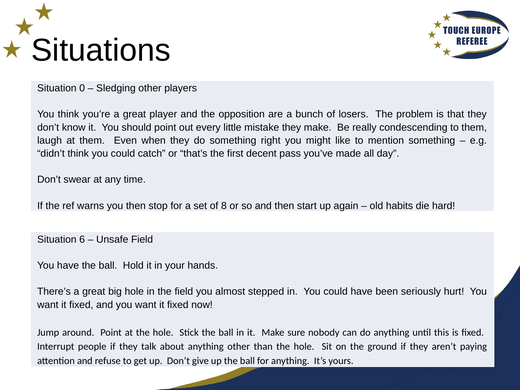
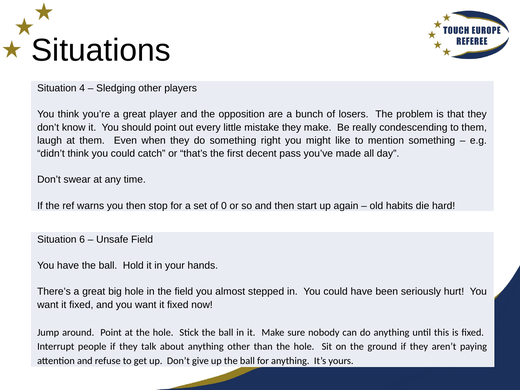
0: 0 -> 4 (82, 88)
8: 8 -> 0 (224, 206)
